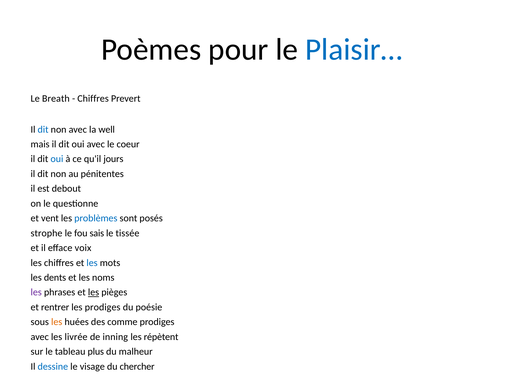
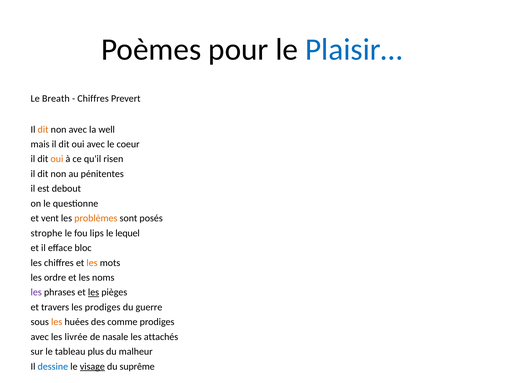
dit colour: blue -> orange (43, 129)
oui colour: blue -> orange (57, 159)
jours: jours -> risen (113, 159)
problèmes colour: blue -> orange (96, 218)
sais: sais -> lips (97, 233)
tissée: tissée -> lequel (128, 233)
voix: voix -> bloc (83, 248)
les colour: blue -> orange (92, 263)
dents: dents -> ordre (55, 278)
rentrer: rentrer -> travers (55, 307)
poésie: poésie -> guerre (149, 307)
inning: inning -> nasale (115, 337)
répètent: répètent -> attachés (161, 337)
visage underline: none -> present (92, 367)
chercher: chercher -> suprême (137, 367)
